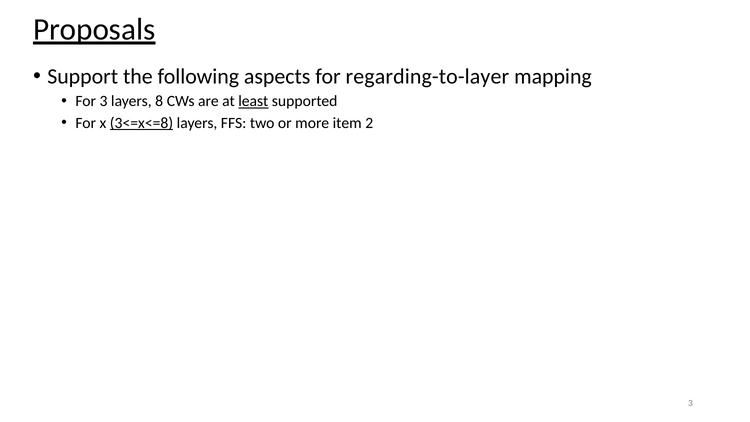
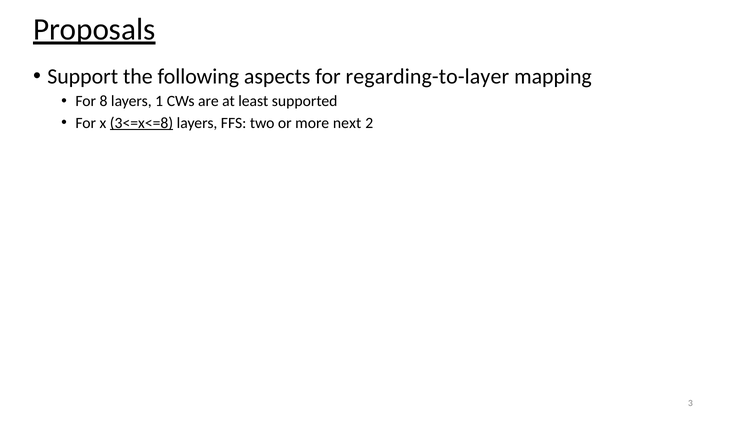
For 3: 3 -> 8 (104, 101)
8: 8 -> 1 (159, 101)
least underline: present -> none (253, 101)
item: item -> next (347, 123)
